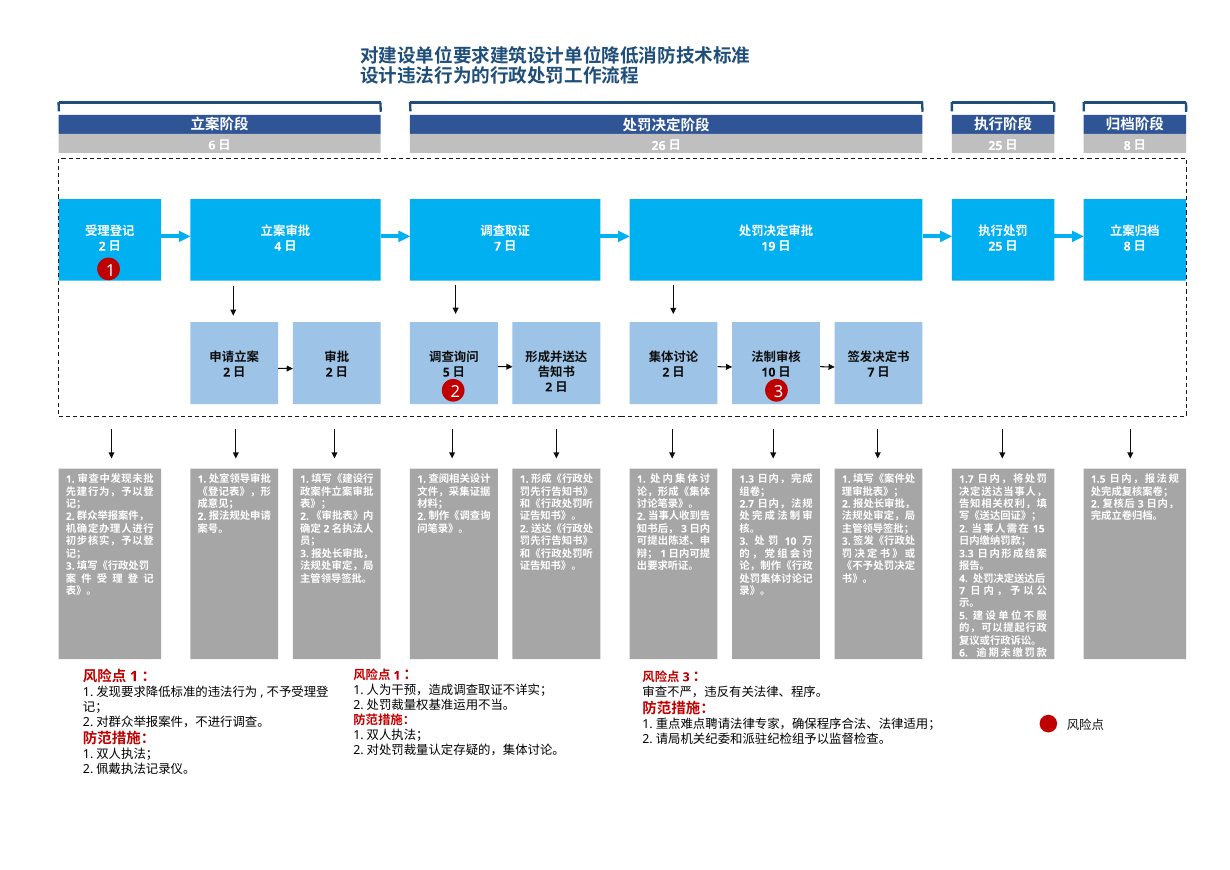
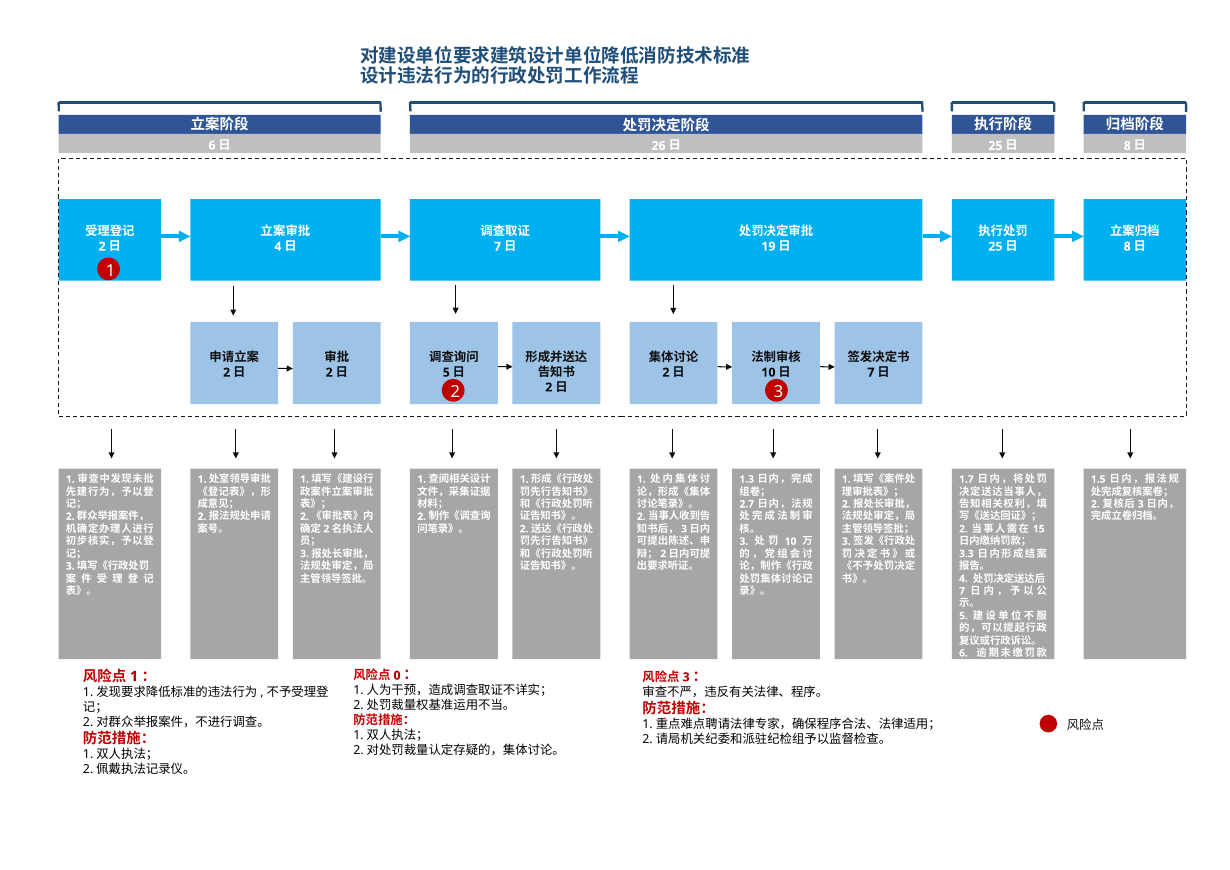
1: 1 -> 2 (663, 554)
1: 1 -> 0 (397, 675)
